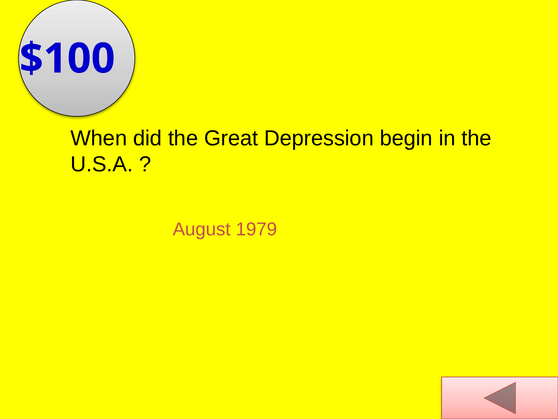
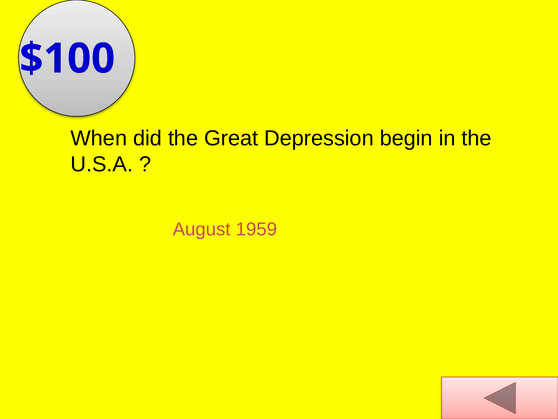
1979: 1979 -> 1959 (257, 229)
